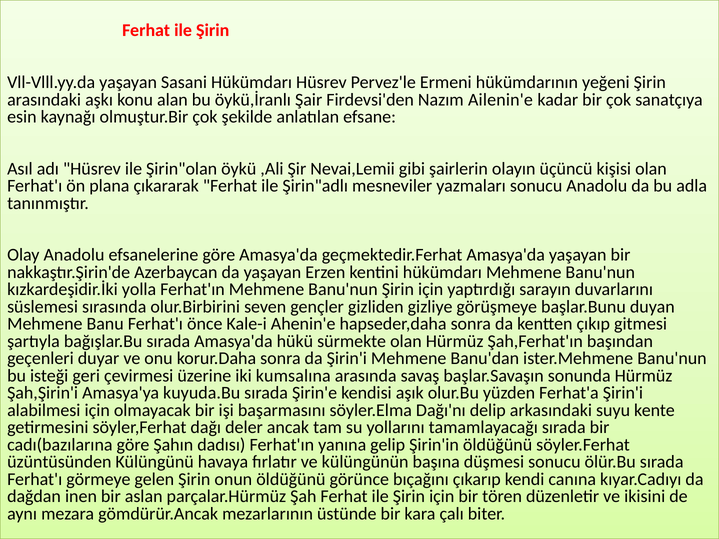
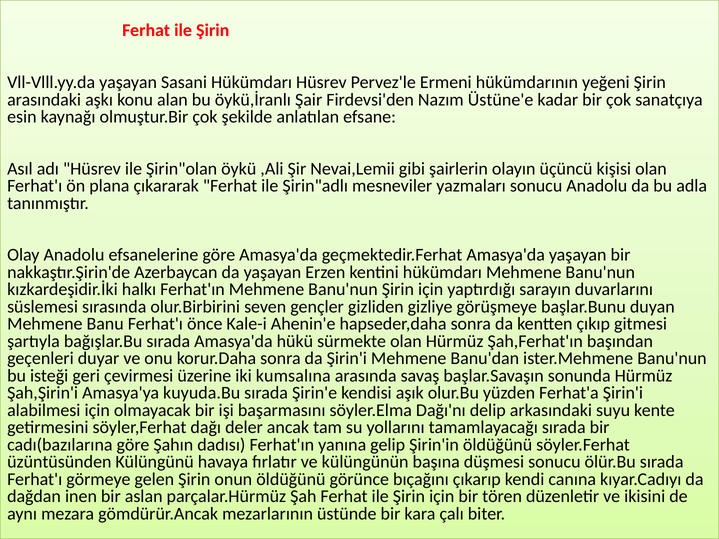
Ailenin'e: Ailenin'e -> Üstüne'e (501, 100)
yolla: yolla -> halkı (139, 290)
